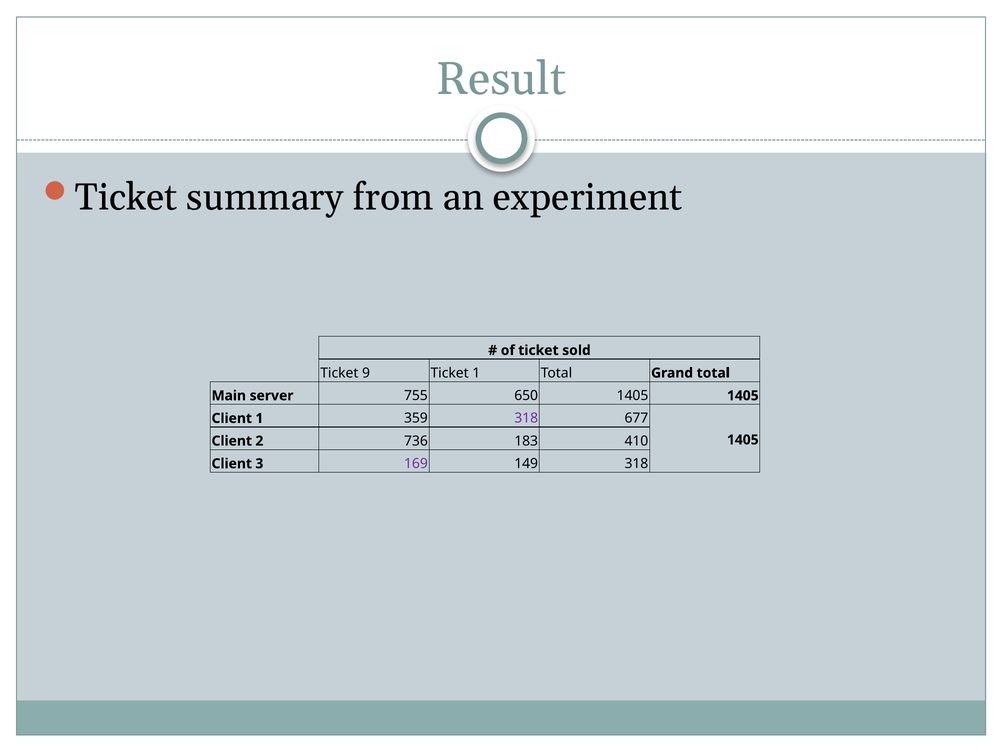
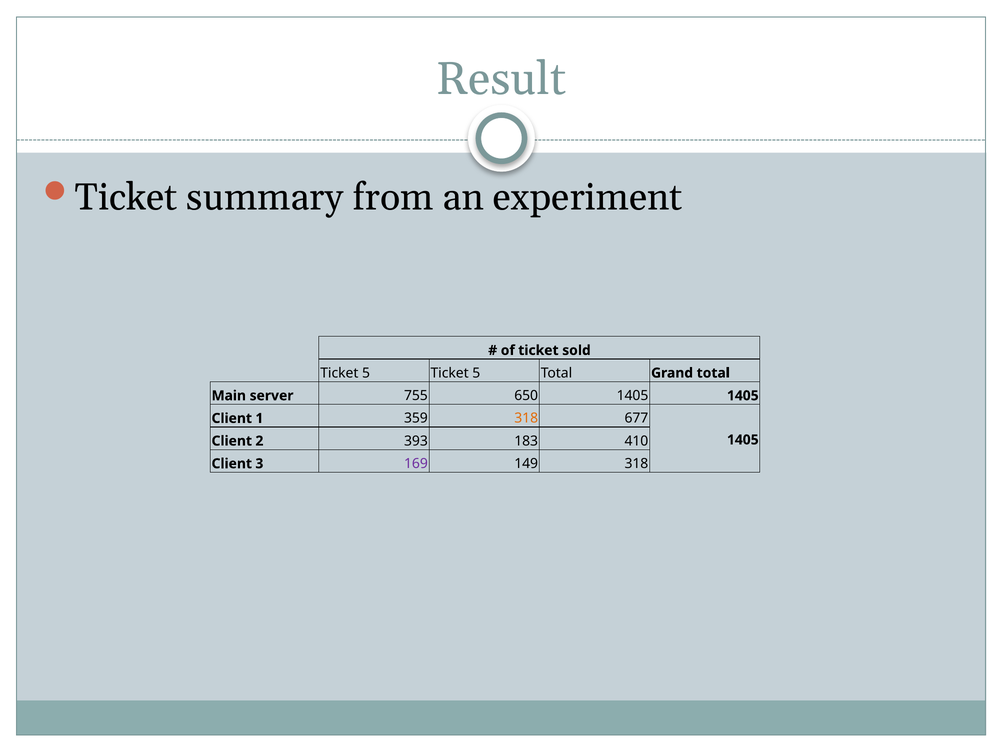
9: 9 -> 5 (366, 373)
1: 1 -> 5 (476, 373)
318 colour: purple -> orange (526, 418)
736: 736 -> 393 (416, 441)
